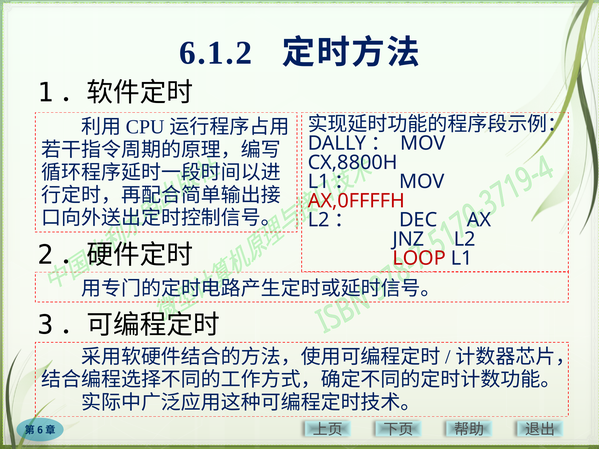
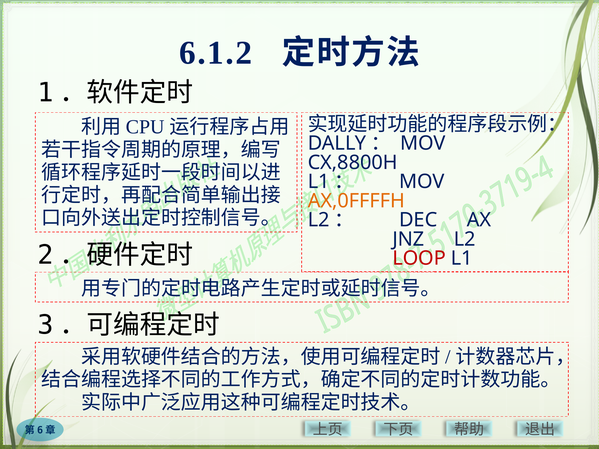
AX,0FFFFH colour: red -> orange (356, 201)
